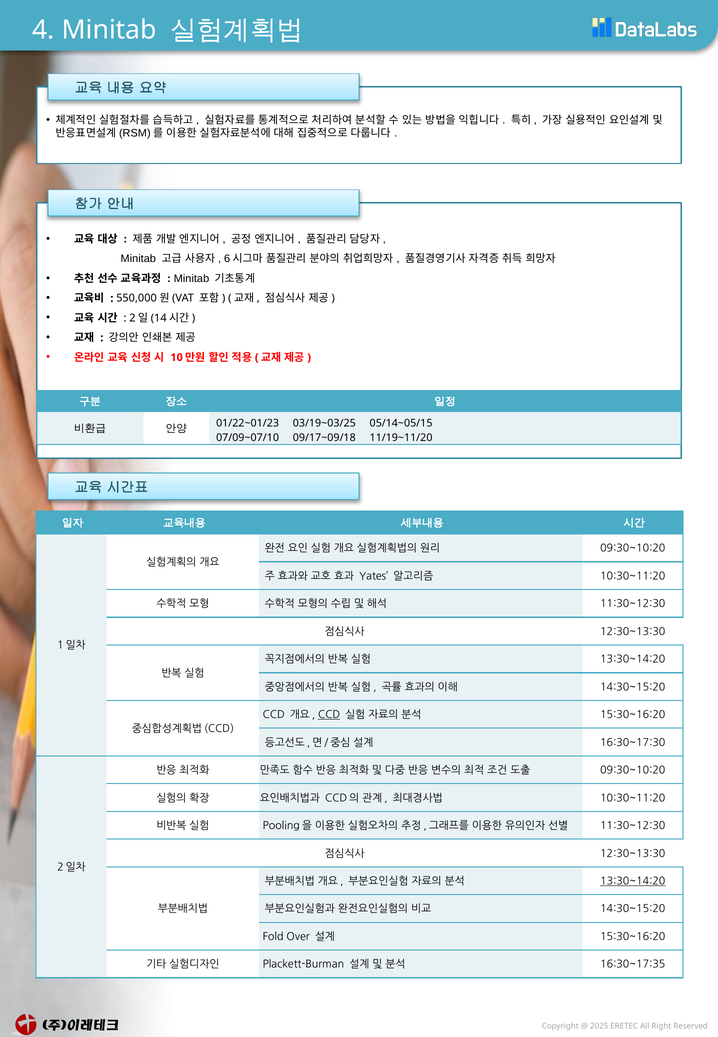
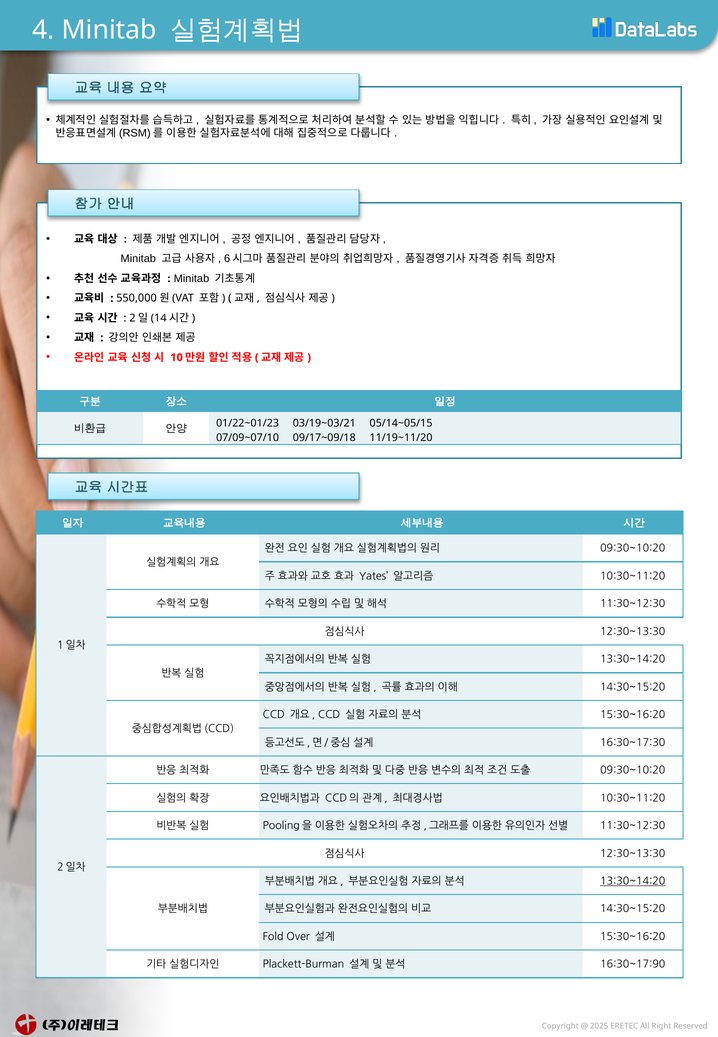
03/19~03/25: 03/19~03/25 -> 03/19~03/21 (324, 423)
CCD underline: present -> none (329, 715)
16:30~17:35: 16:30~17:35 -> 16:30~17:90 (633, 965)
